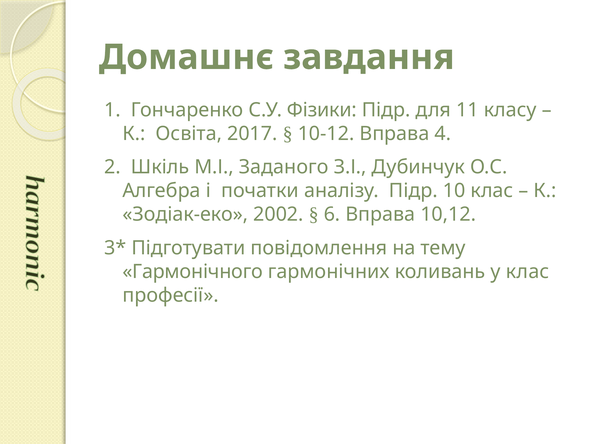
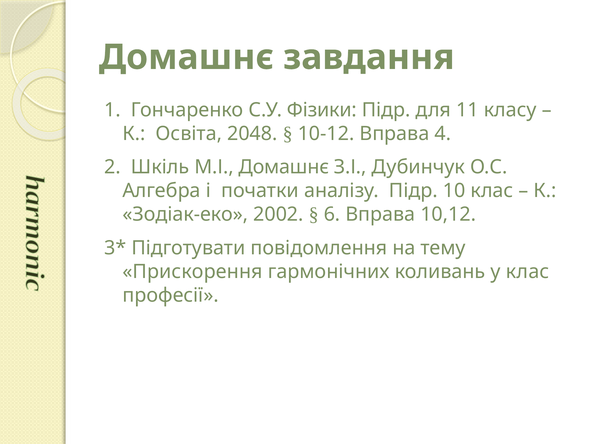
2017: 2017 -> 2048 (252, 134)
М.І Заданого: Заданого -> Домашнє (284, 167)
Гармонічного: Гармонічного -> Прискорення (193, 272)
